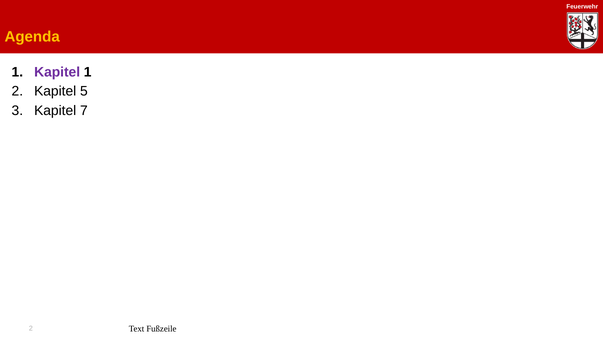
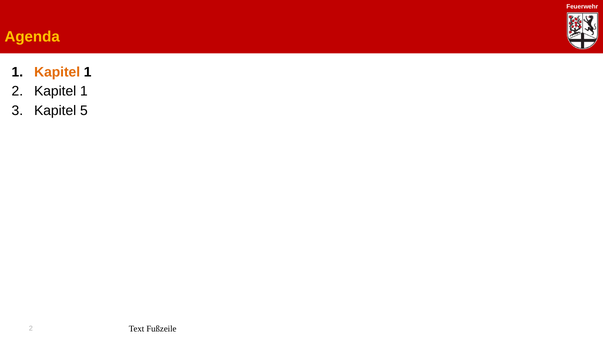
Kapitel colour: purple -> orange (57, 72)
2 Kapitel 5: 5 -> 1 (84, 91)
7: 7 -> 5 (84, 111)
